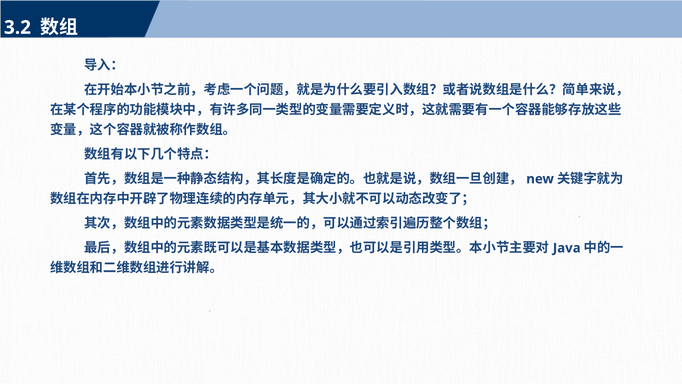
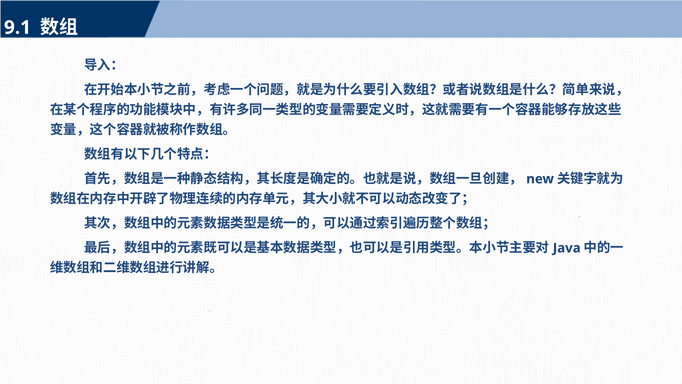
3.2: 3.2 -> 9.1 (17, 27)
